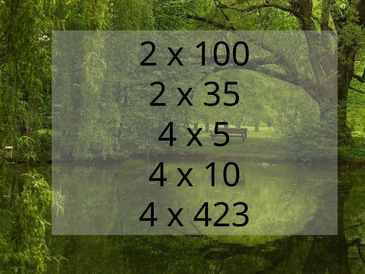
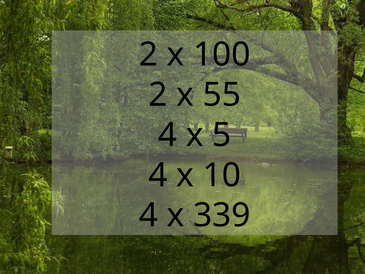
35: 35 -> 55 (222, 95)
423: 423 -> 339 (222, 215)
